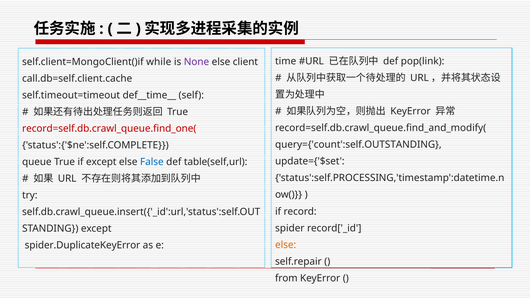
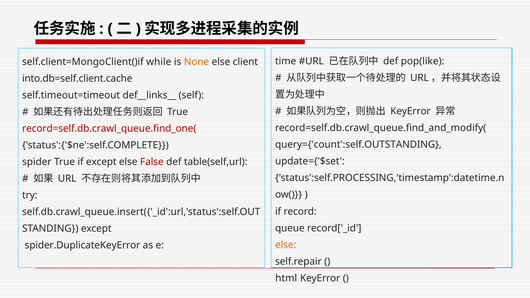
pop(link: pop(link -> pop(like (423, 61)
None colour: purple -> orange (196, 62)
call.db=self.client.cache: call.db=self.client.cache -> into.db=self.client.cache (77, 78)
def__time__: def__time__ -> def__links__ (149, 95)
queue: queue -> spider (37, 162)
False colour: blue -> red (152, 162)
spider: spider -> queue (290, 228)
from: from -> html (286, 278)
